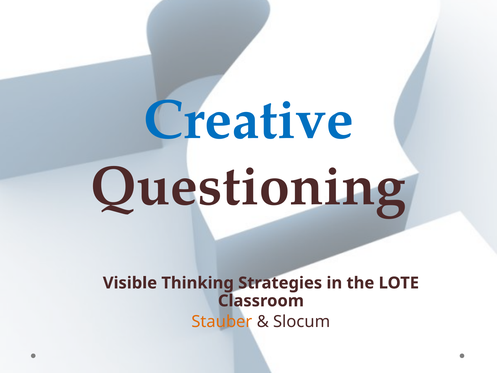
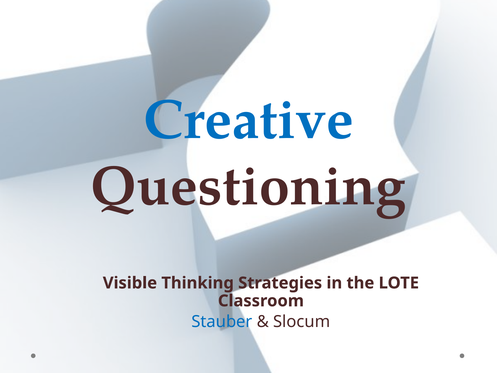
Stauber colour: orange -> blue (222, 322)
